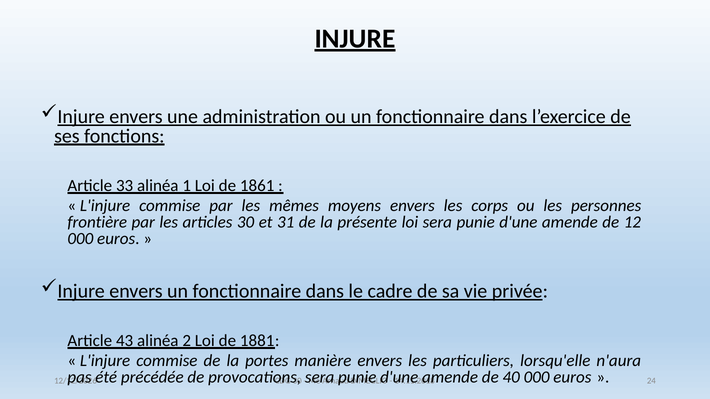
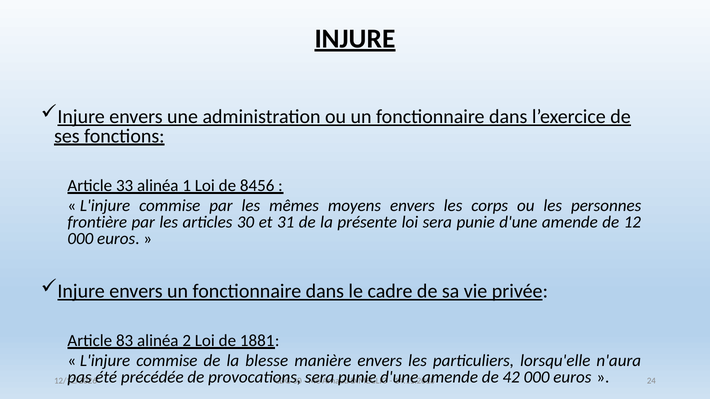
1861: 1861 -> 8456 (257, 186)
43: 43 -> 83 (125, 341)
portes: portes -> blesse (267, 361)
40: 40 -> 42 (511, 377)
